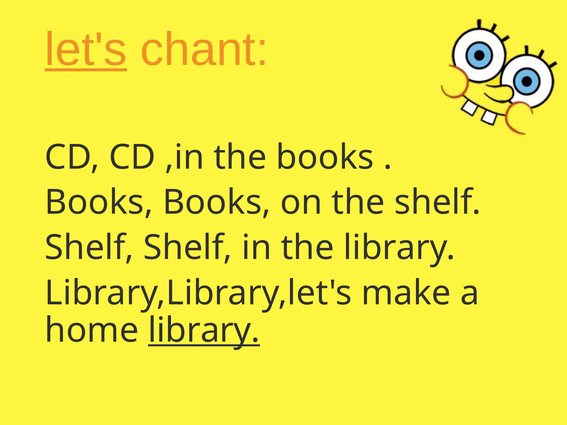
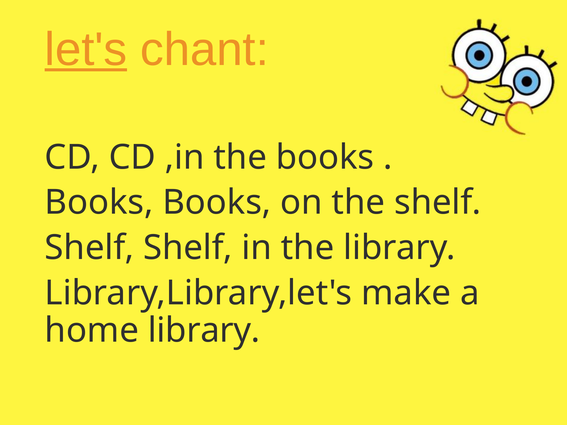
library underline: present -> none (204, 331)
